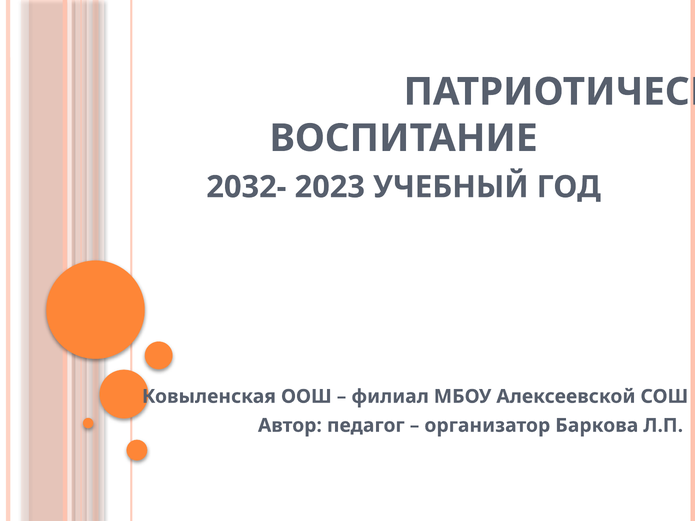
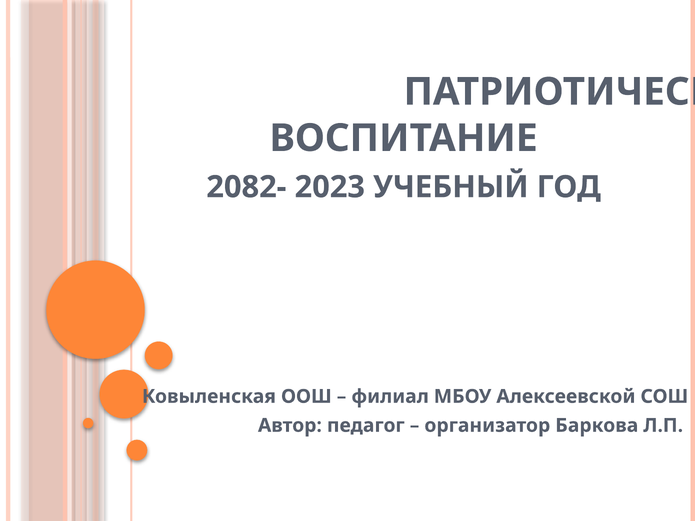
2032-: 2032- -> 2082- (246, 187)
